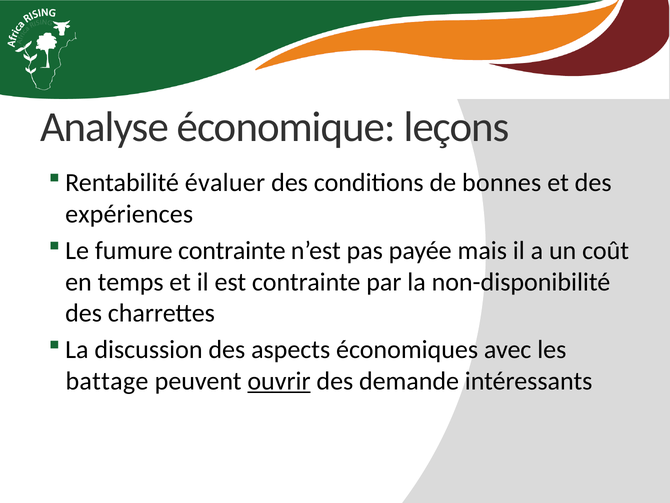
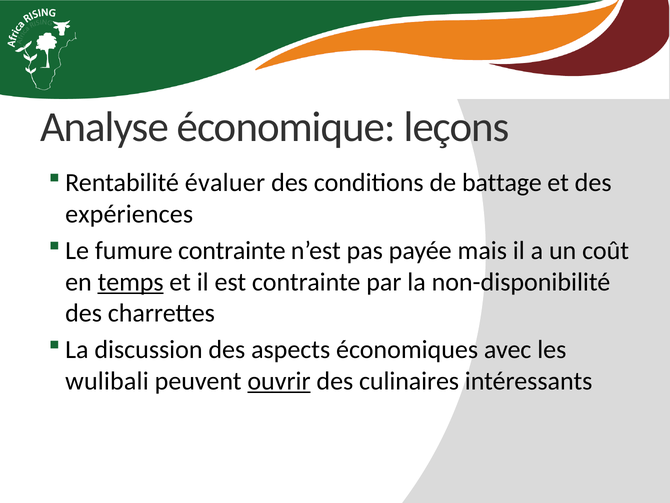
bonnes: bonnes -> battage (502, 183)
temps underline: none -> present (131, 282)
battage: battage -> wulibali (107, 381)
demande: demande -> culinaires (409, 381)
